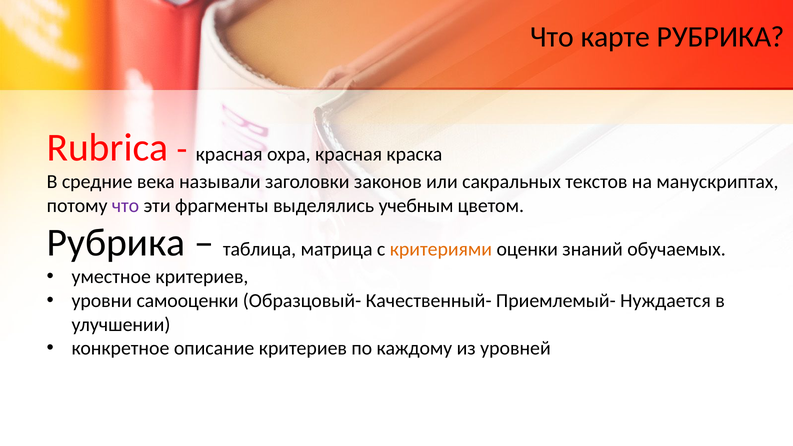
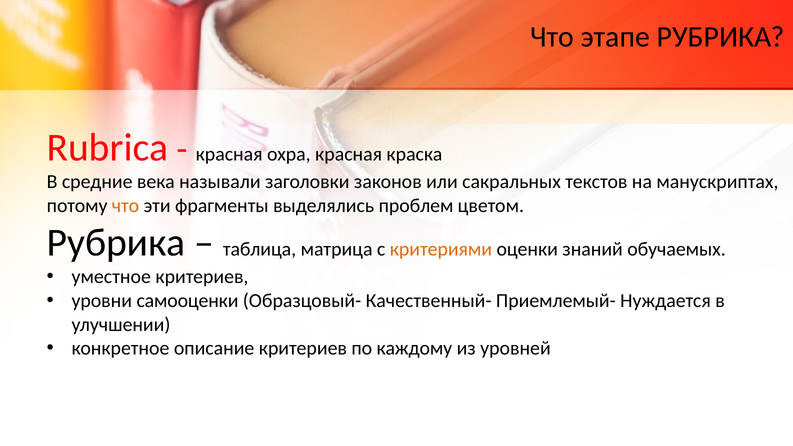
карте: карте -> этапе (615, 37)
что colour: purple -> orange (126, 206)
учебным: учебным -> проблем (416, 206)
